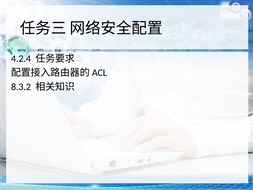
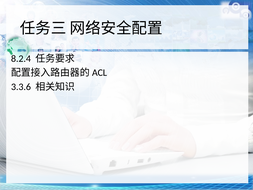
4.2.4: 4.2.4 -> 8.2.4 (21, 58)
8.3.2: 8.3.2 -> 3.3.6 (21, 87)
